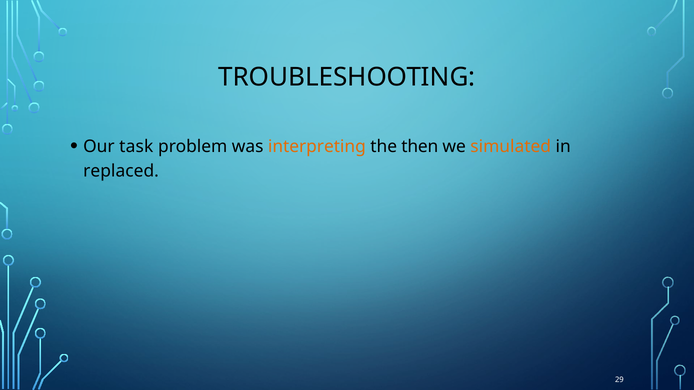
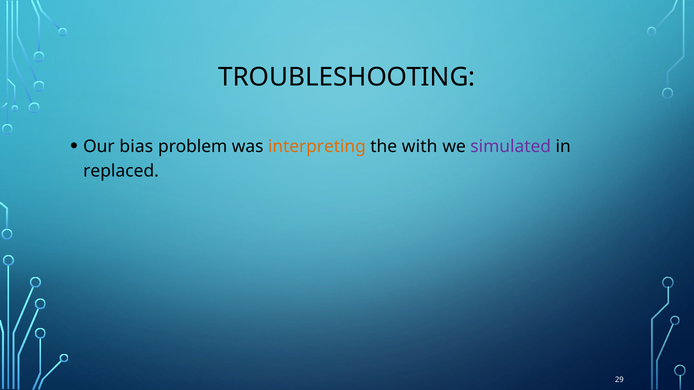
task: task -> bias (136, 146)
then: then -> with (420, 146)
simulated colour: orange -> purple (511, 146)
